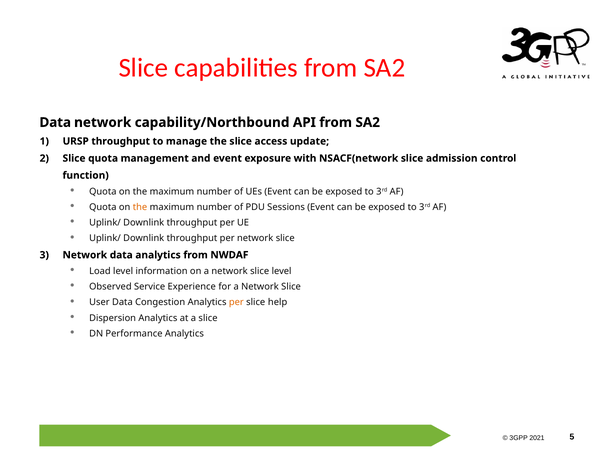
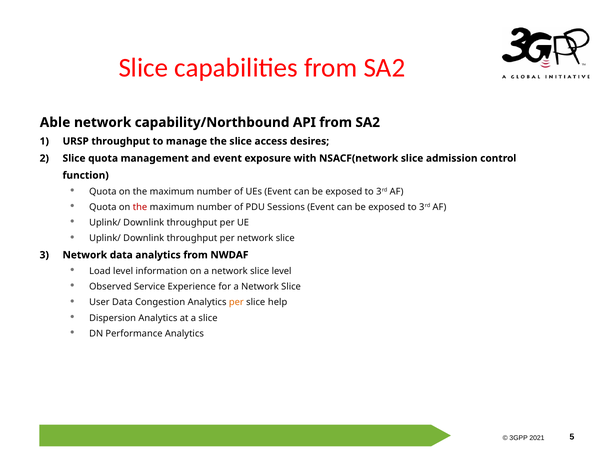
Data: Data -> Able (55, 123)
update: update -> desires (310, 141)
the colour: orange -> red (140, 207)
